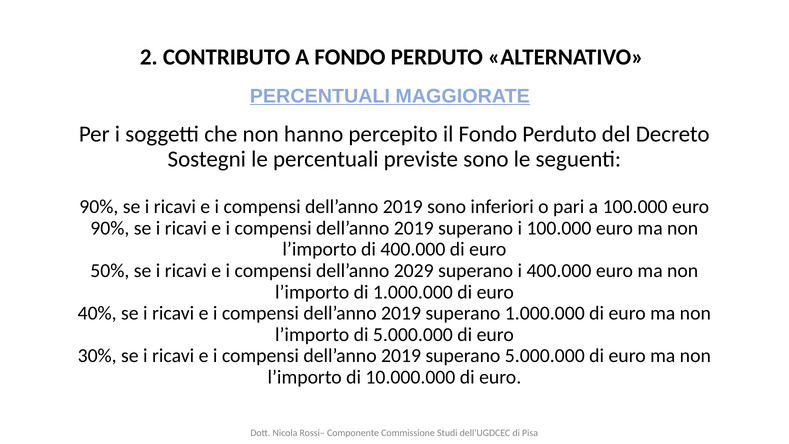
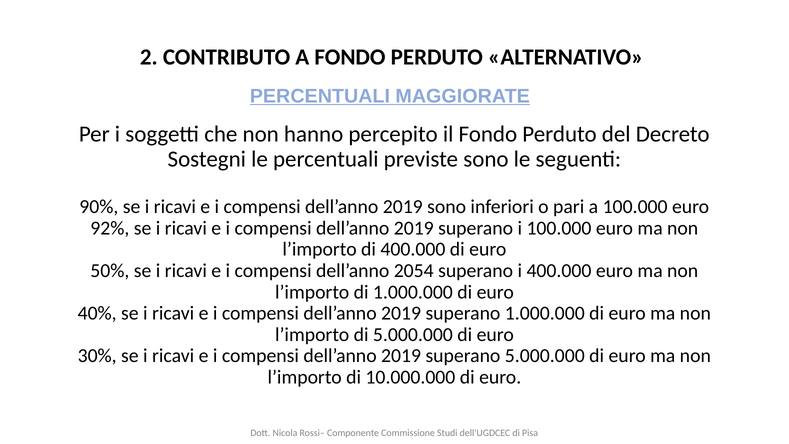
90%: 90% -> 92% (110, 228)
2029: 2029 -> 2054 (414, 271)
